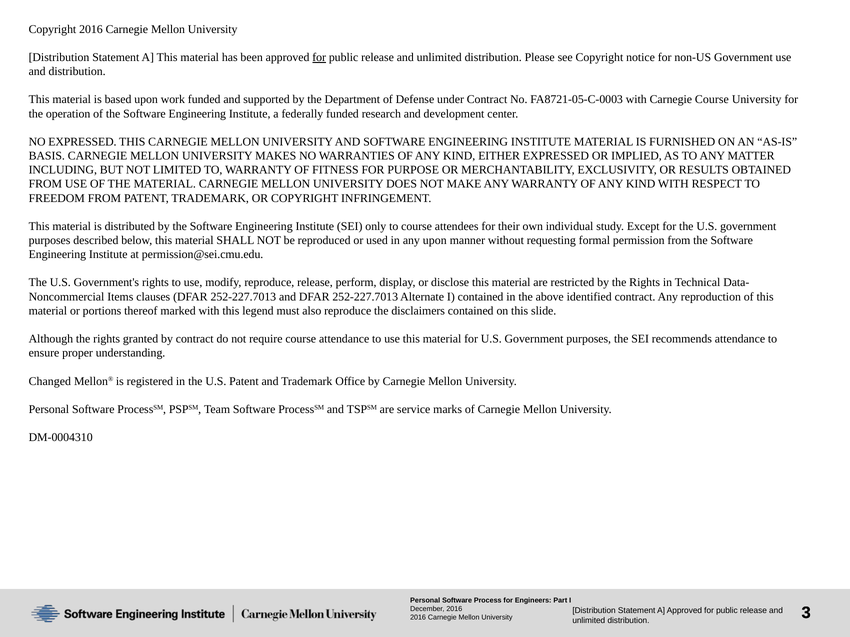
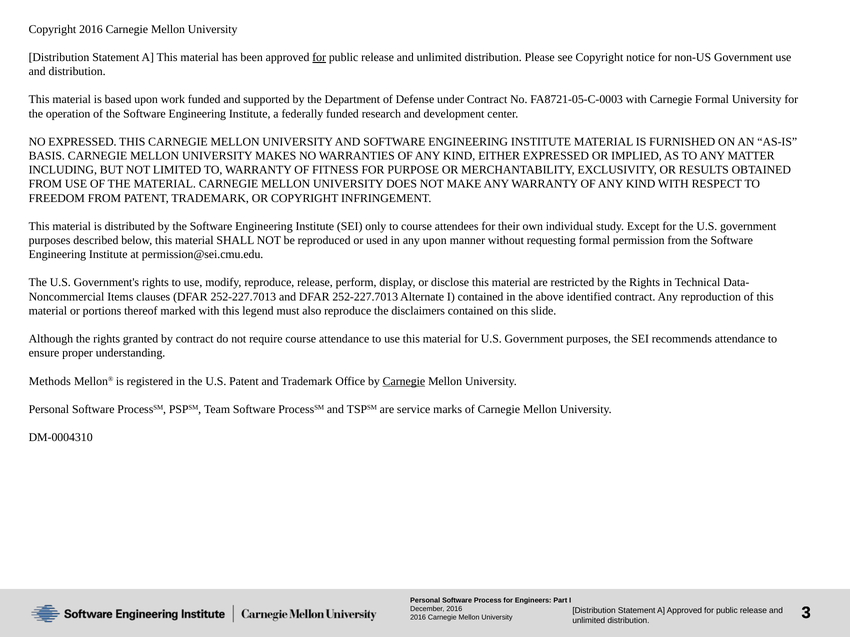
Carnegie Course: Course -> Formal (712, 100)
Changed: Changed -> Methods (50, 381)
Carnegie underline: none -> present (404, 381)
